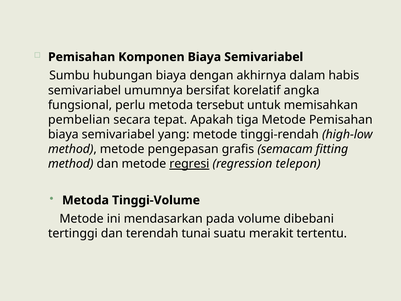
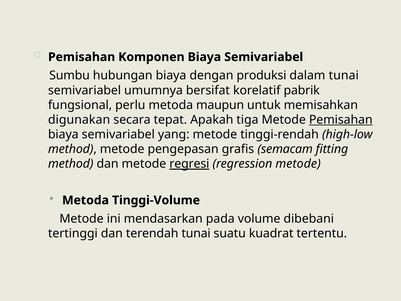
akhirnya: akhirnya -> produksi (262, 76)
dalam habis: habis -> tunai (344, 76)
angka: angka -> pabrik (302, 90)
tersebut: tersebut -> maupun (220, 105)
pembelian: pembelian -> digunakan (79, 120)
Pemisahan underline: none -> present (341, 120)
regression telepon: telepon -> metode (298, 164)
merakit: merakit -> kuadrat (271, 233)
